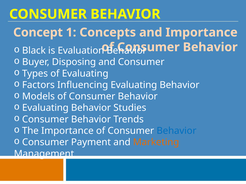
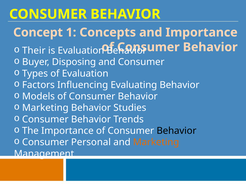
Black: Black -> Their (34, 51)
of Evaluating: Evaluating -> Evaluation (85, 74)
Evaluating: Evaluating -> Marketing (45, 108)
Behavior colour: blue -> black (177, 131)
Payment: Payment -> Personal (91, 143)
